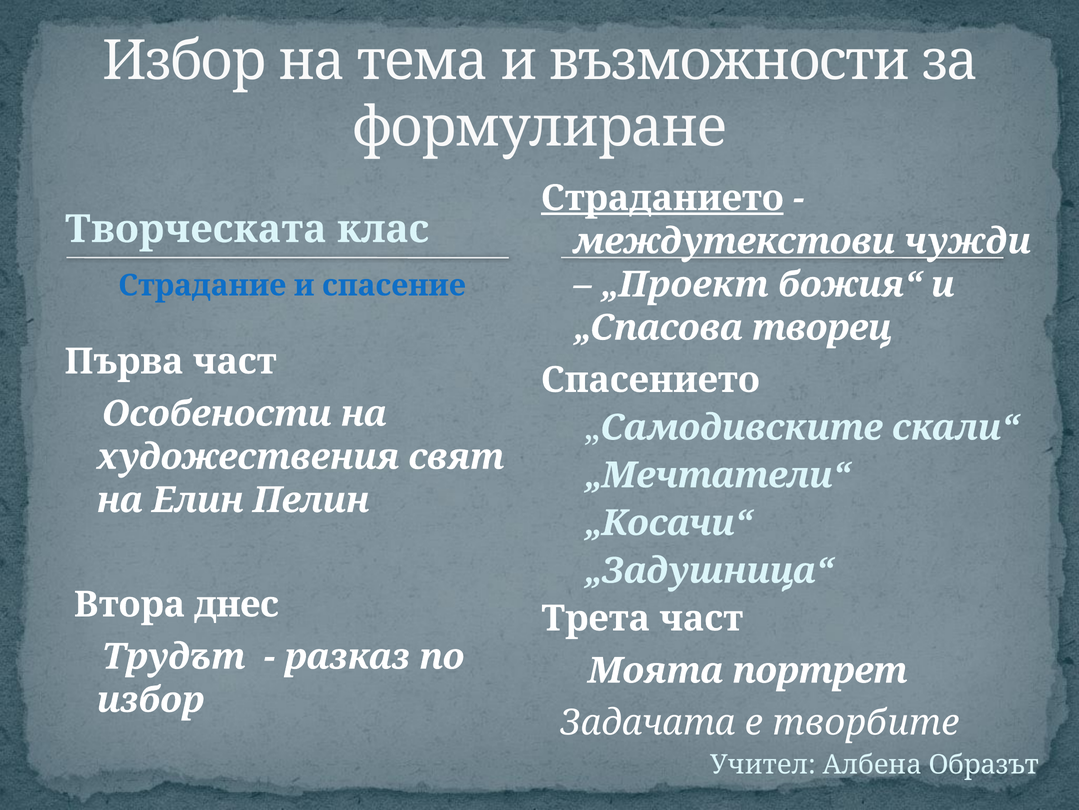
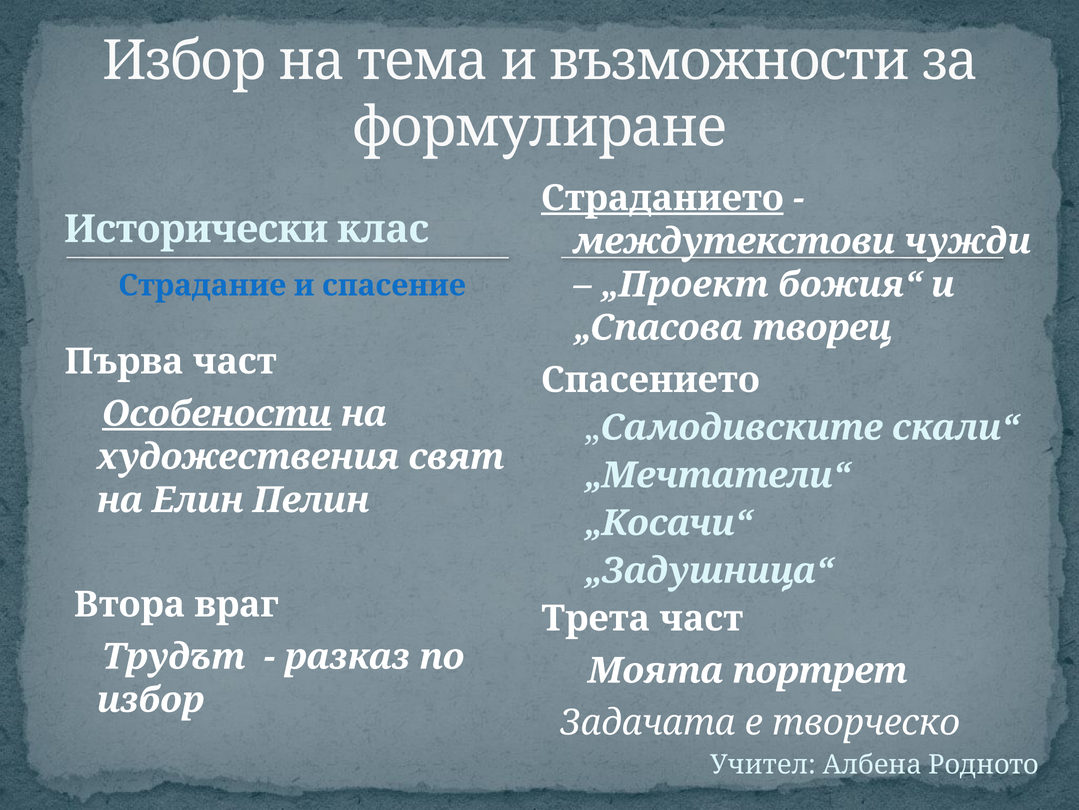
Творческата: Творческата -> Исторически (196, 229)
Особености underline: none -> present (217, 413)
днес: днес -> враг (236, 604)
творбите: творбите -> творческо (866, 722)
Образът: Образът -> Родното (984, 764)
